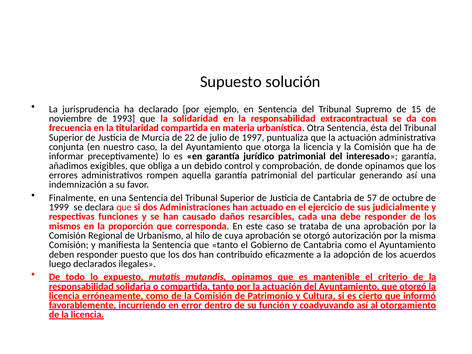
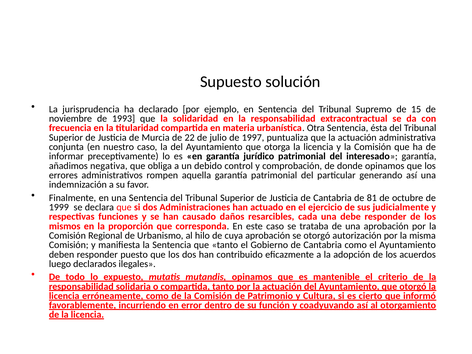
exigibles: exigibles -> negativa (109, 166)
57: 57 -> 81 (372, 198)
